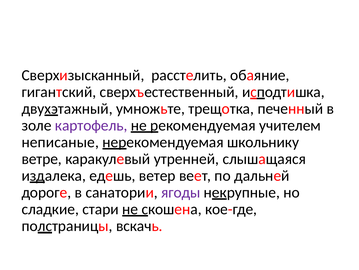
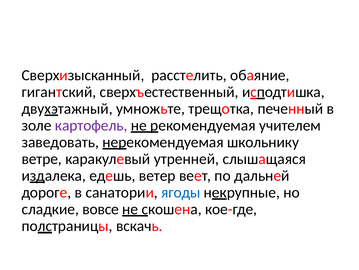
неписаные: неписаные -> заведовать (60, 142)
ягоды colour: purple -> blue (181, 192)
стари: стари -> вовсе (101, 209)
